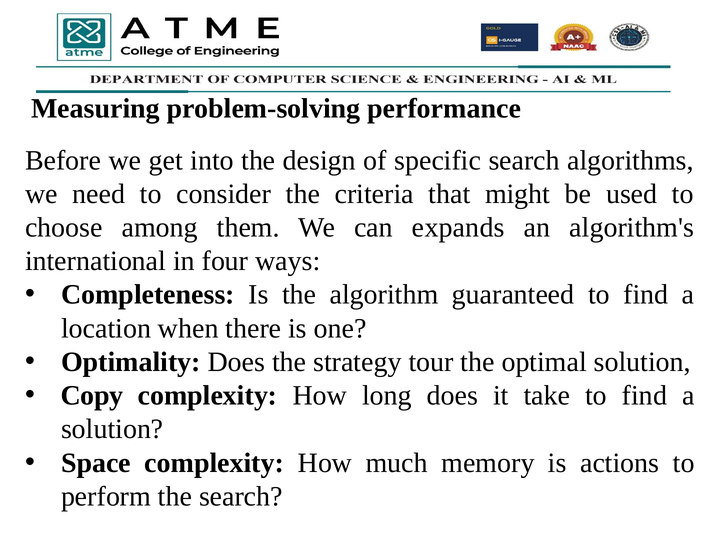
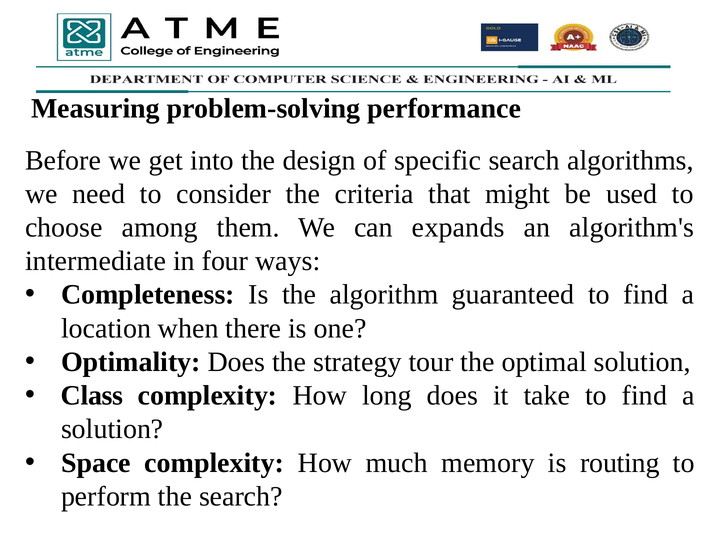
international: international -> intermediate (96, 261)
Copy: Copy -> Class (92, 396)
actions: actions -> routing (620, 463)
